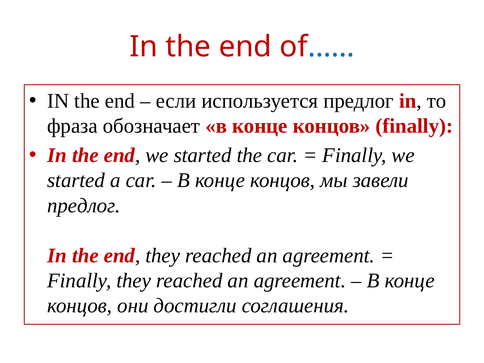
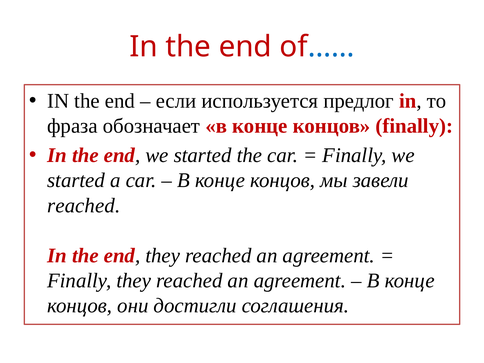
предлог: предлог -> reached (84, 205)
